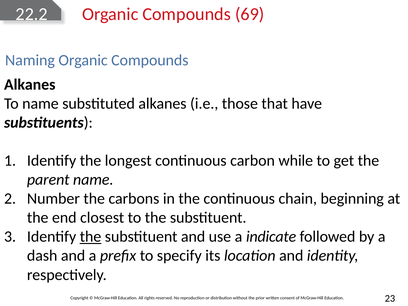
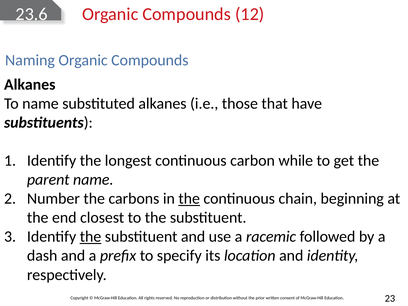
22.2: 22.2 -> 23.6 (32, 14)
69: 69 -> 12 (250, 14)
the underline: none -> present (189, 199)
indicate: indicate -> racemic (271, 237)
